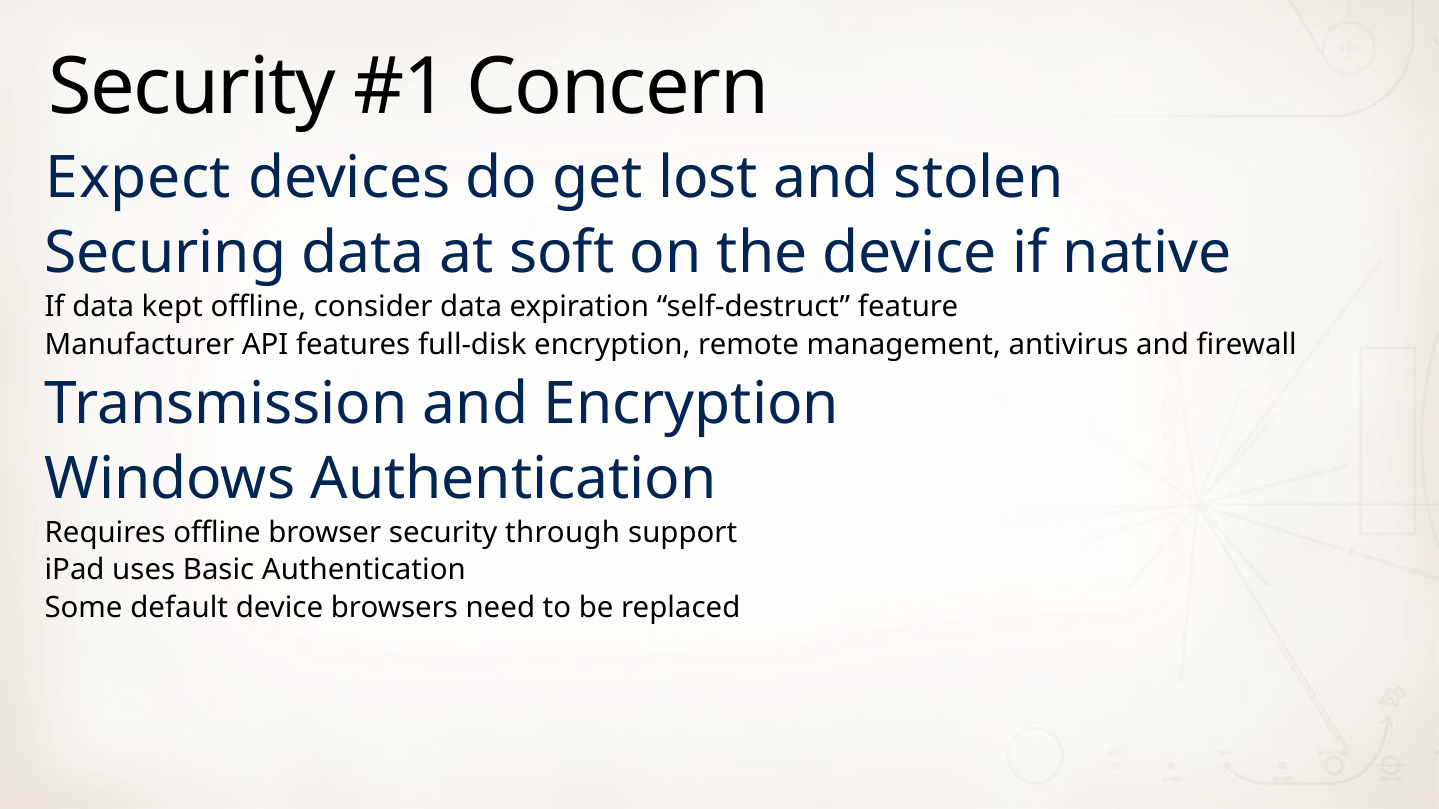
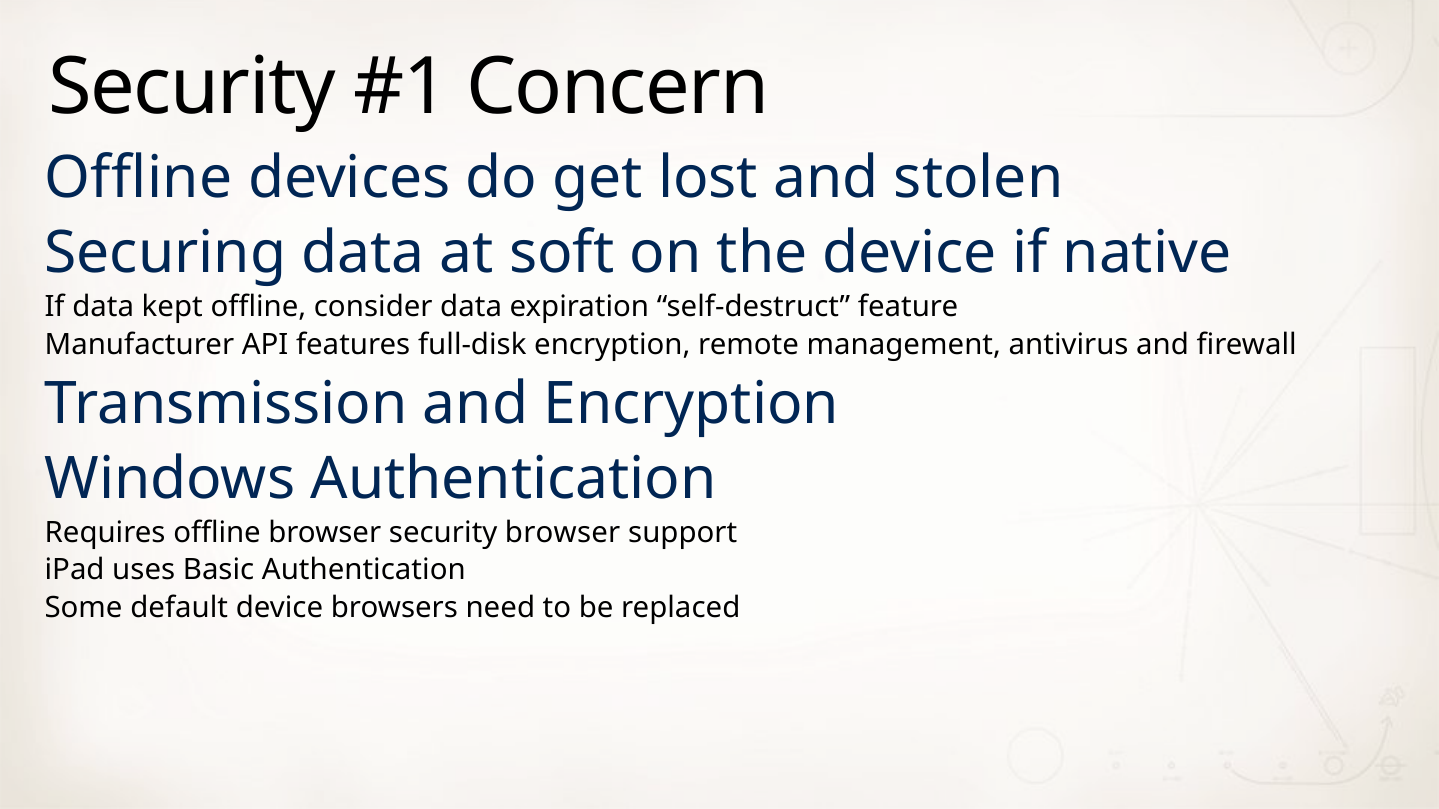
Expect: Expect -> Offline (139, 178)
security through: through -> browser (563, 533)
